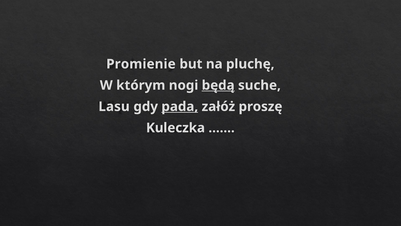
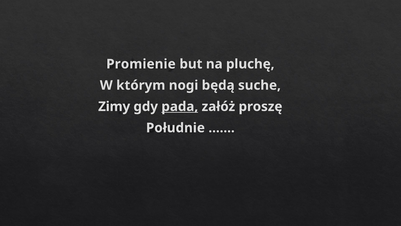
będą underline: present -> none (218, 85)
Lasu: Lasu -> Zimy (114, 106)
Kuleczka: Kuleczka -> Południe (175, 128)
